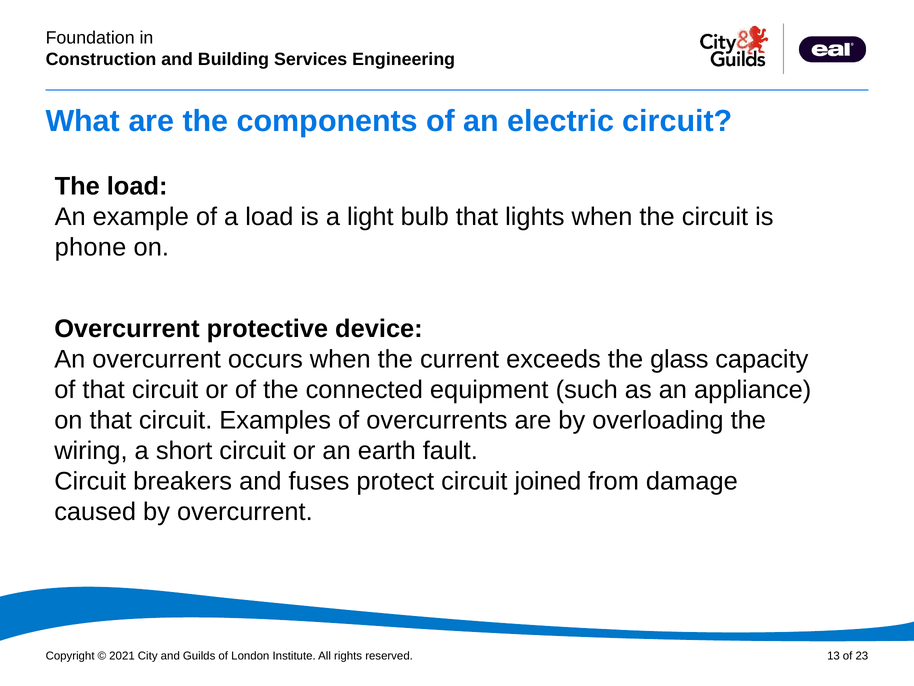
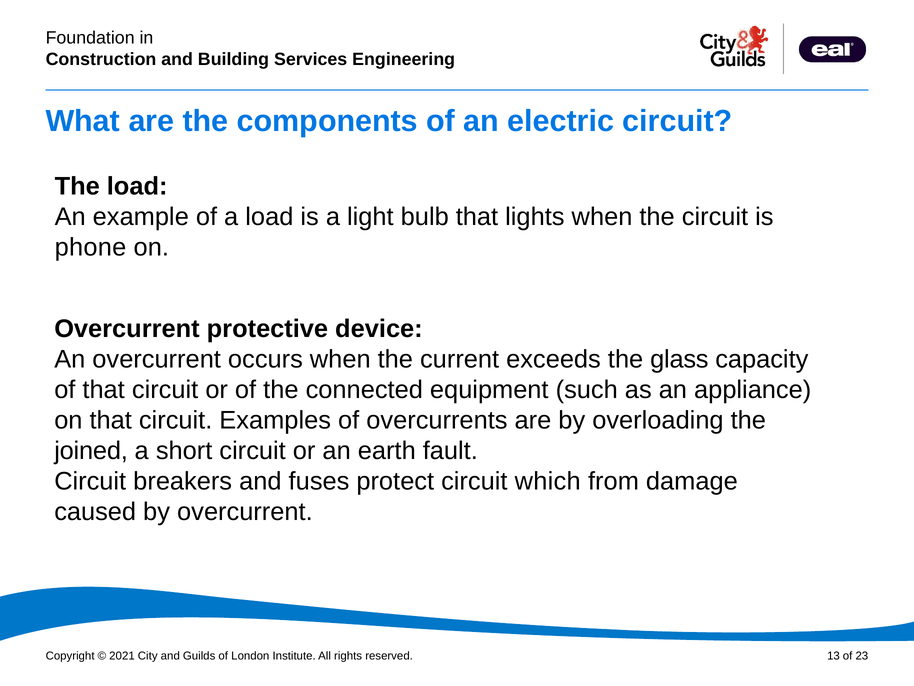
wiring: wiring -> joined (91, 450)
joined: joined -> which (548, 481)
